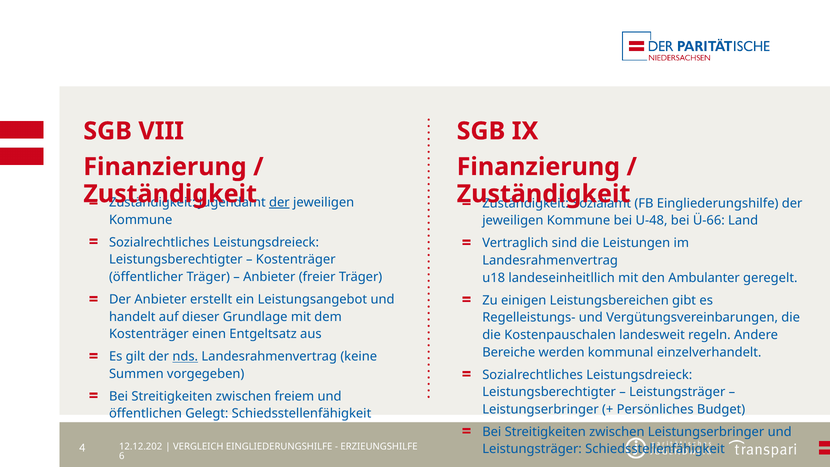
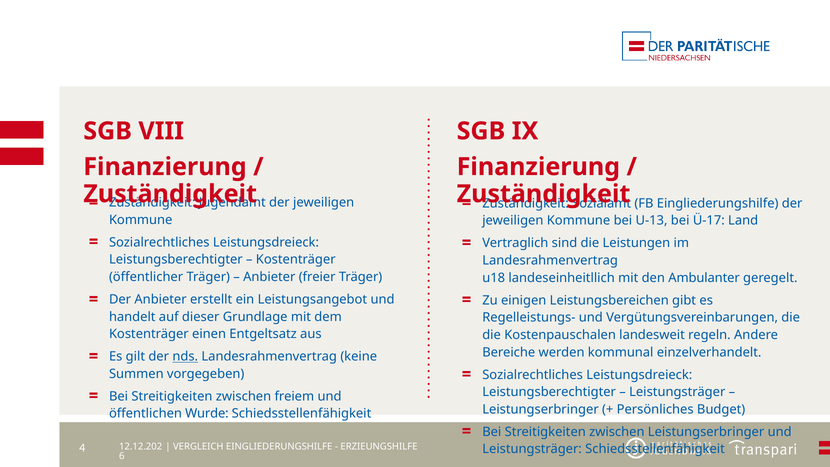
der underline: present -> none (279, 202)
U-48: U-48 -> U-13 (652, 221)
Ü-66: Ü-66 -> Ü-17 (709, 221)
Gelegt: Gelegt -> Wurde (207, 414)
